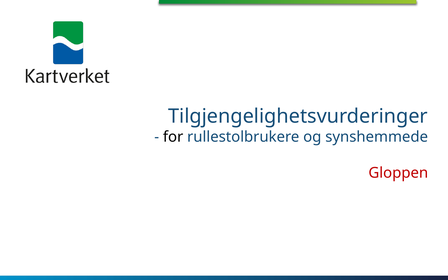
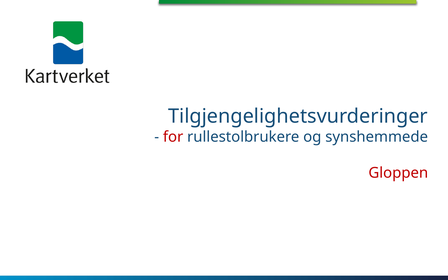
for colour: black -> red (173, 137)
